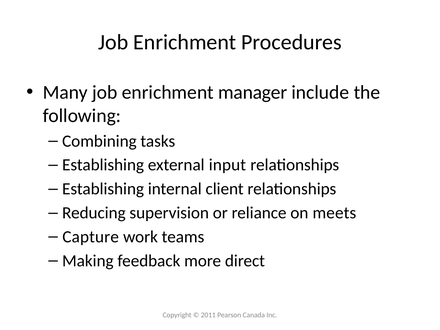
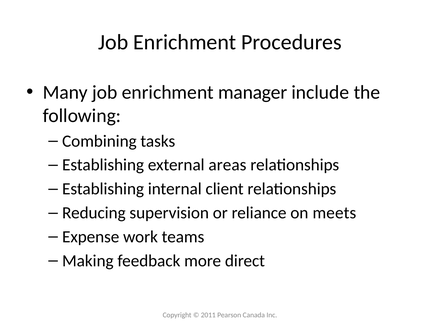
input: input -> areas (227, 165)
Capture: Capture -> Expense (91, 237)
